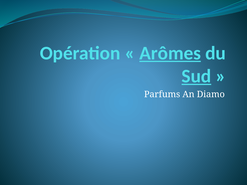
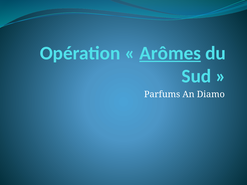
Sud underline: present -> none (196, 76)
